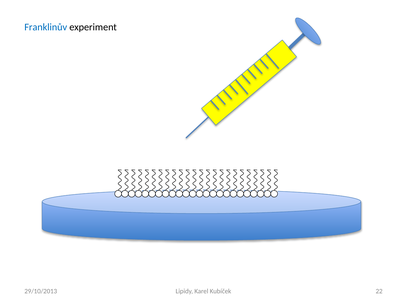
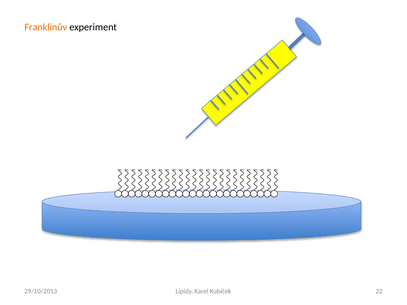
Franklinův colour: blue -> orange (46, 27)
